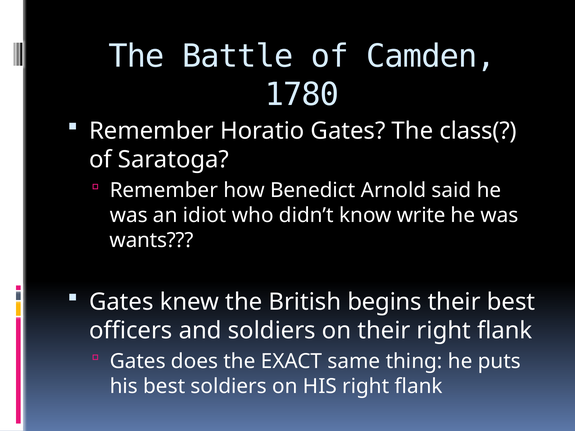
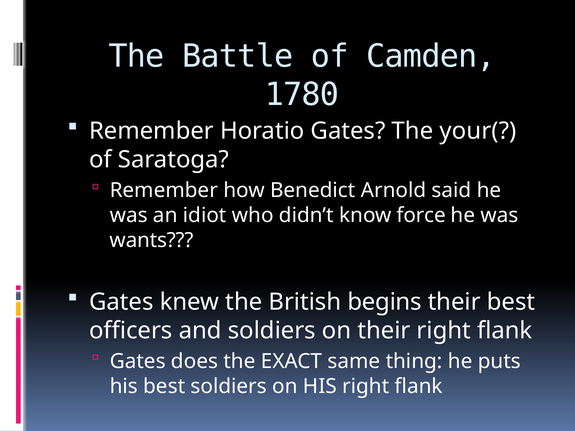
class(: class( -> your( (478, 131)
write: write -> force (421, 215)
